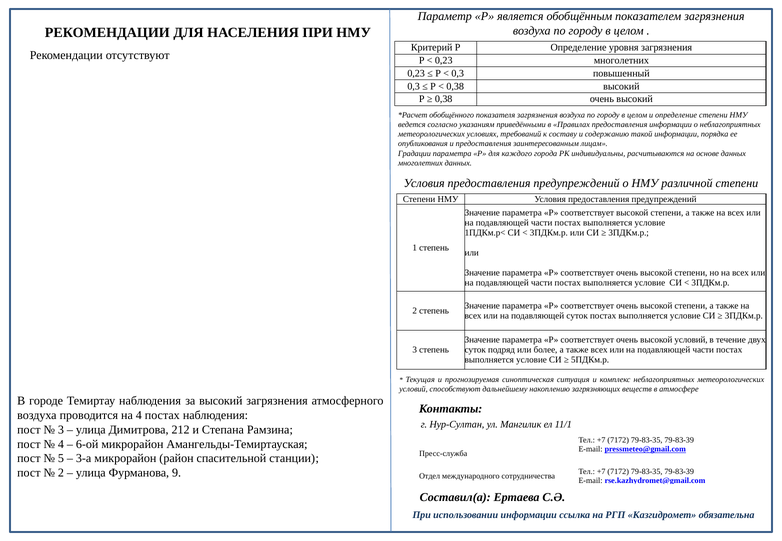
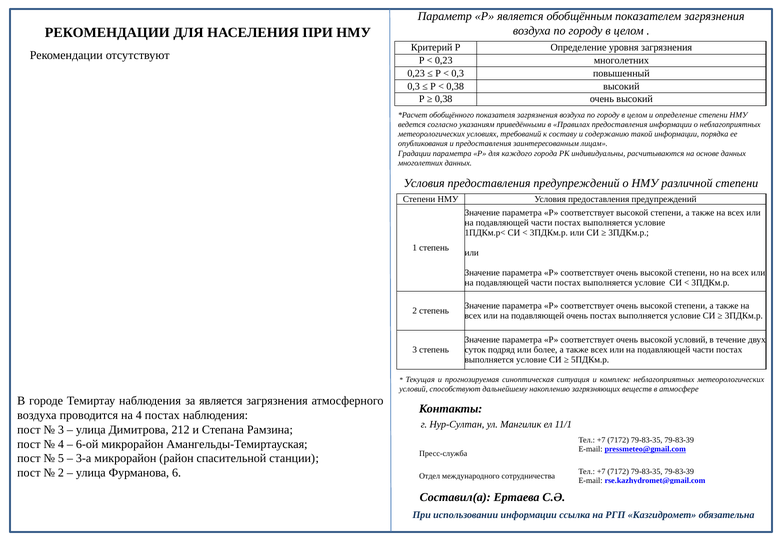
подавляющей суток: суток -> очень (577, 316)
за высокий: высокий -> является (221, 401)
9: 9 -> 6 (177, 473)
